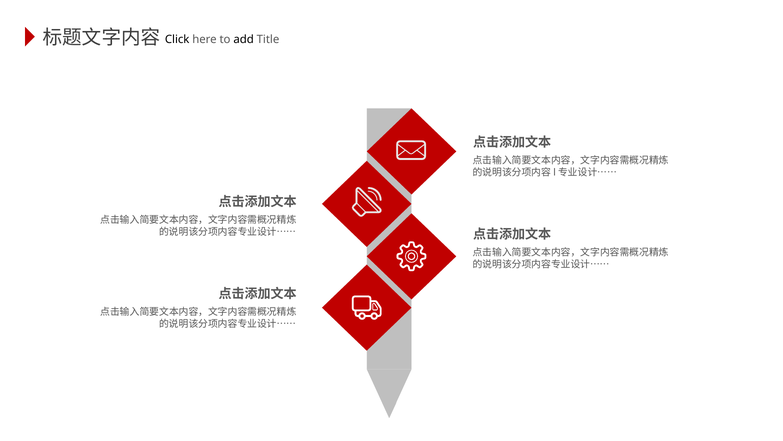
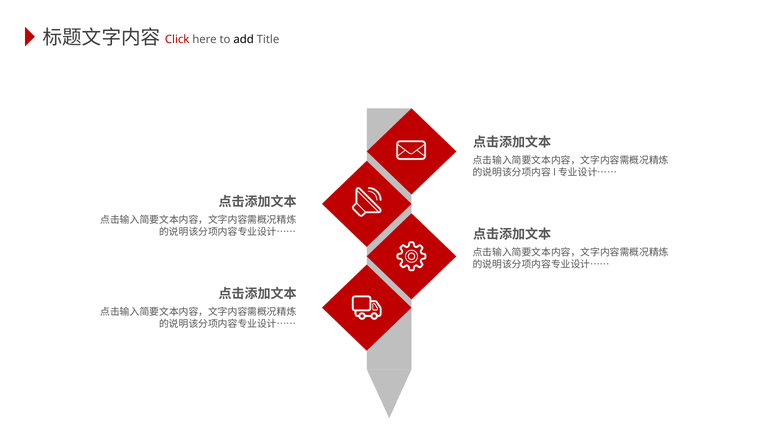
Click colour: black -> red (177, 39)
